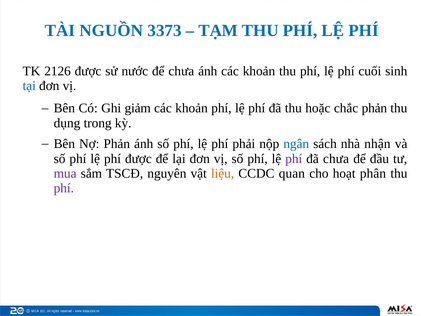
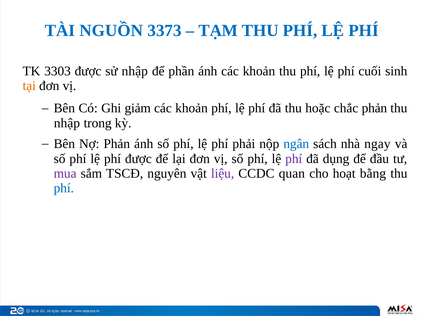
2126: 2126 -> 3303 (58, 71)
sử nước: nước -> nhập (135, 71)
để chưa: chưa -> phần (181, 71)
tại colour: blue -> orange (29, 86)
dụng: dụng -> nhập (67, 123)
nhận: nhận -> ngay (377, 144)
đã chưa: chưa -> dụng (336, 159)
liệu colour: orange -> purple (223, 173)
phân: phân -> bằng (373, 173)
phí colour: purple -> blue (64, 188)
